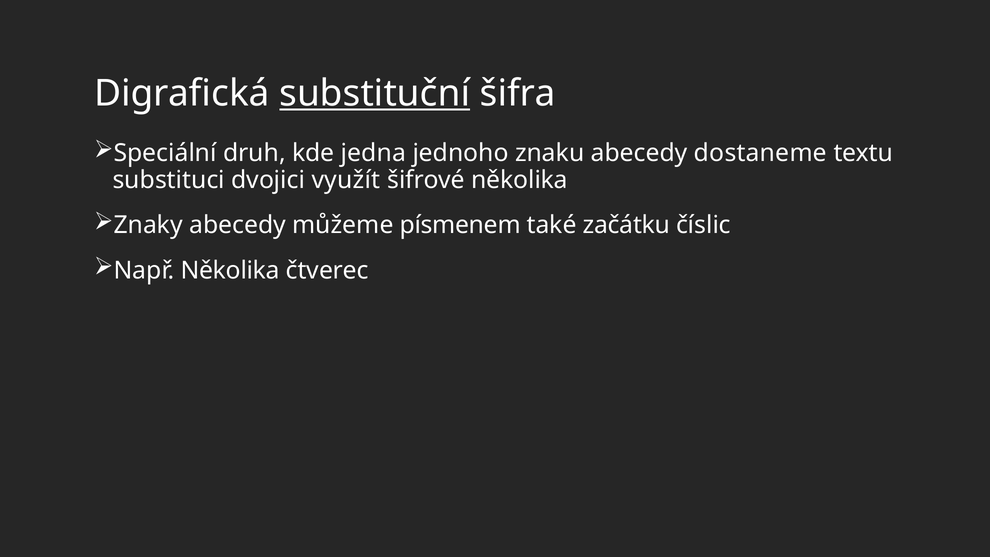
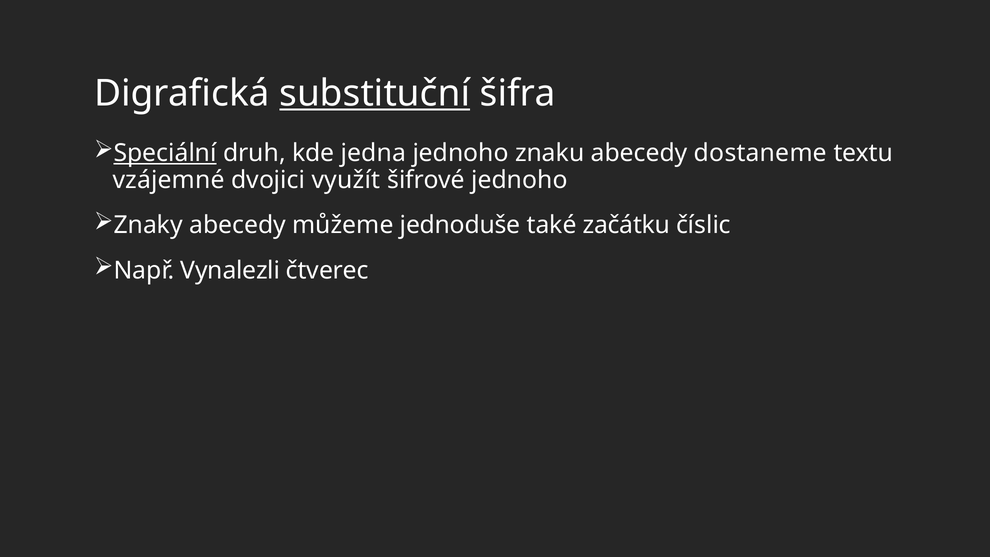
Speciální underline: none -> present (165, 153)
substituci: substituci -> vzájemné (169, 180)
šifrové několika: několika -> jednoho (519, 180)
písmenem: písmenem -> jednoduše (460, 225)
Např Několika: Několika -> Vynalezli (230, 270)
